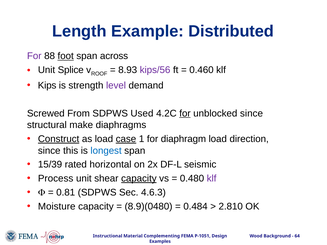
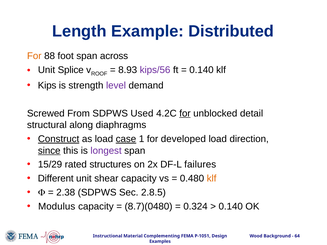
For colour: purple -> orange (34, 56)
foot underline: present -> none (66, 56)
0.460: 0.460 -> 0.140 (201, 70)
unblocked since: since -> detail (252, 113)
make: make -> along (81, 125)
diaphragm: diaphragm -> developed (183, 139)
since underline: none -> present (49, 151)
longest colour: blue -> purple (106, 151)
15/39: 15/39 -> 15/29 (50, 165)
horizontal: horizontal -> structures (110, 165)
seismic: seismic -> failures (200, 165)
Process: Process -> Different (56, 179)
capacity underline: present -> none (139, 179)
klf colour: purple -> orange (212, 179)
0.81: 0.81 -> 2.38 (66, 193)
4.6.3: 4.6.3 -> 2.8.5 (153, 193)
Moisture: Moisture -> Modulus (57, 207)
8.9)(0480: 8.9)(0480 -> 8.7)(0480 (149, 207)
0.484: 0.484 -> 0.324 (195, 207)
2.810: 2.810 -> 0.140 (231, 207)
